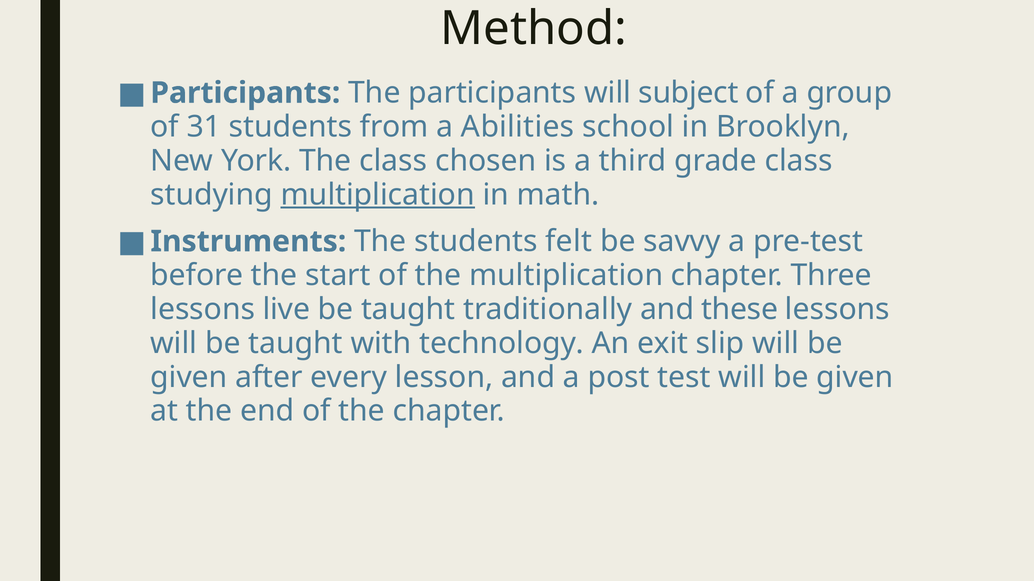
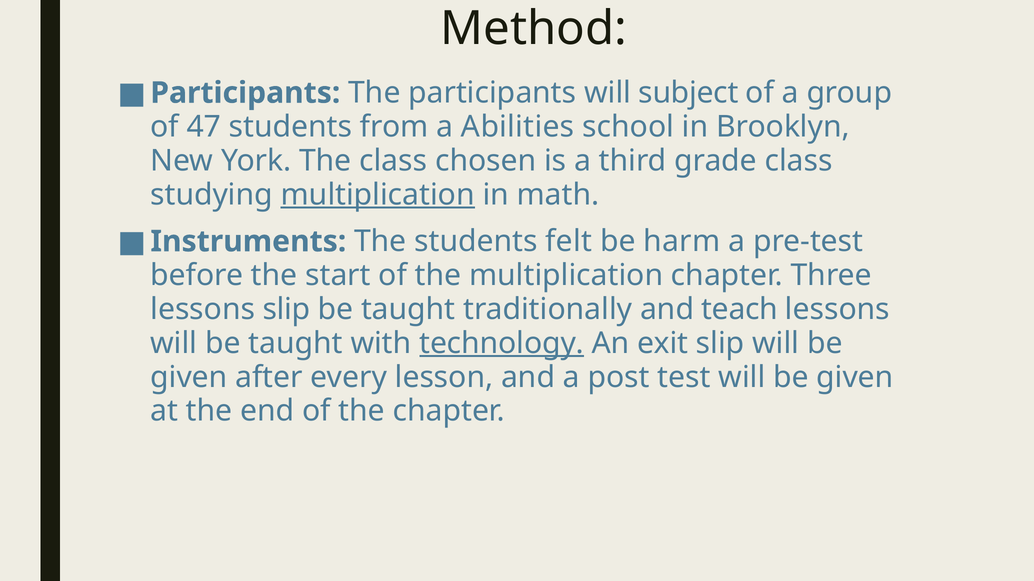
31: 31 -> 47 (204, 127)
savvy: savvy -> harm (682, 242)
lessons live: live -> slip (287, 310)
these: these -> teach (740, 310)
technology underline: none -> present (502, 344)
